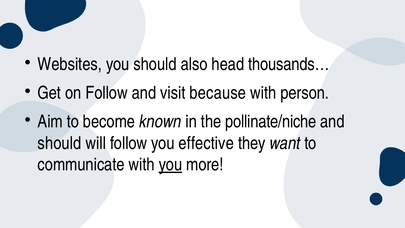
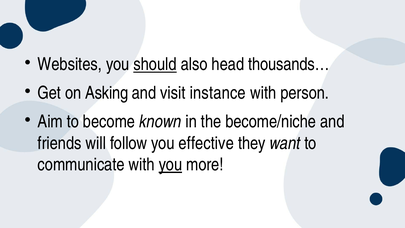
should underline: none -> present (155, 64)
on Follow: Follow -> Asking (107, 93)
because: because -> instance (218, 93)
pollinate/niche: pollinate/niche -> become/niche (271, 122)
should: should -> friends (60, 143)
